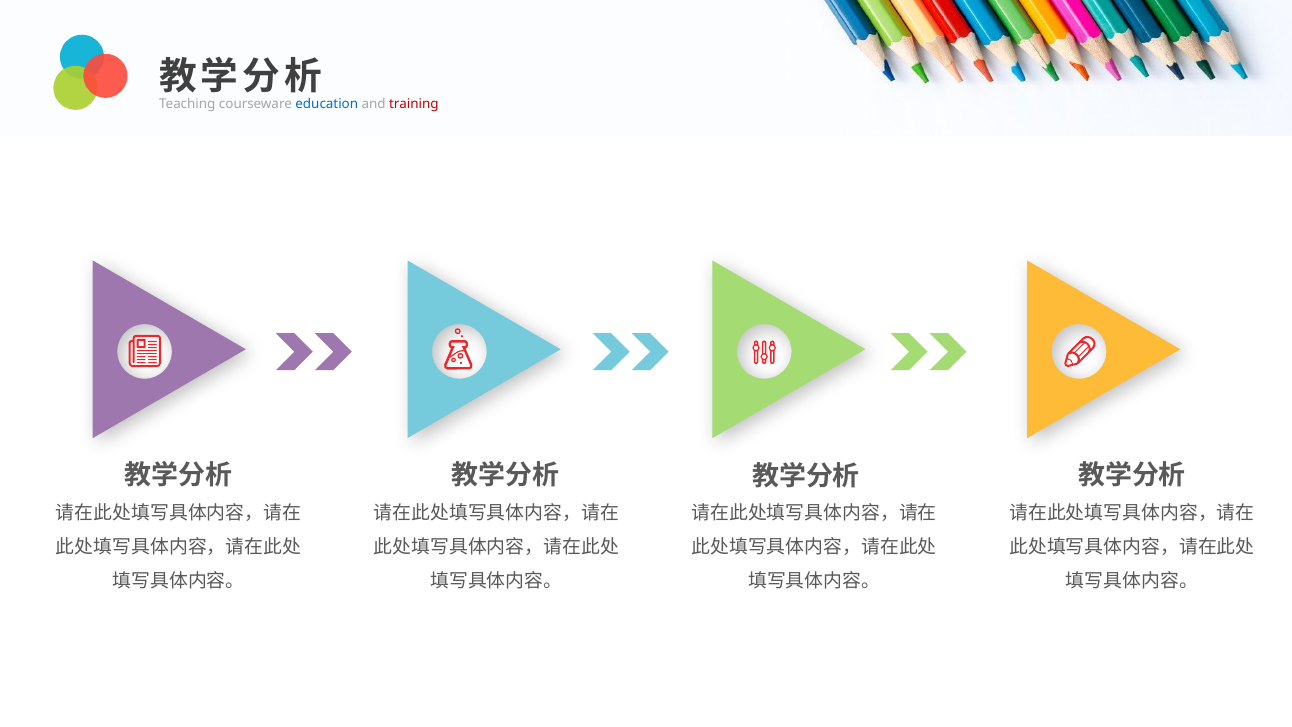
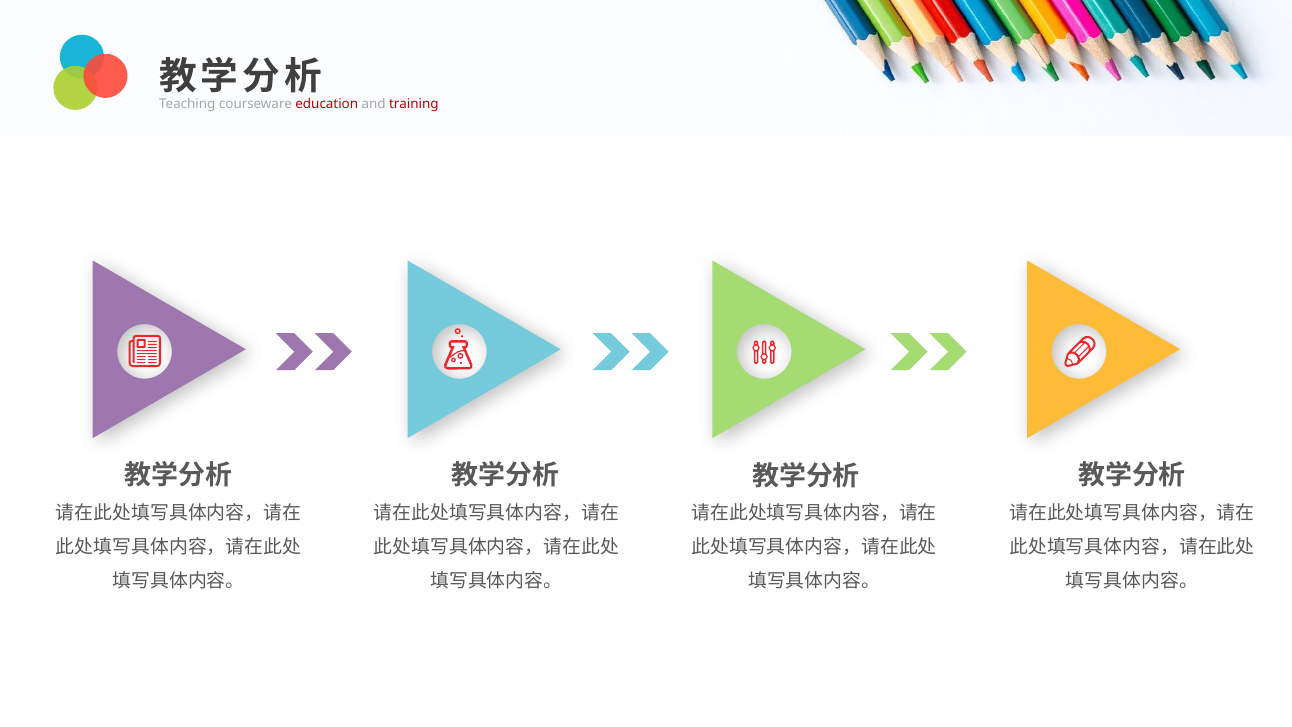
education colour: blue -> red (327, 104)
